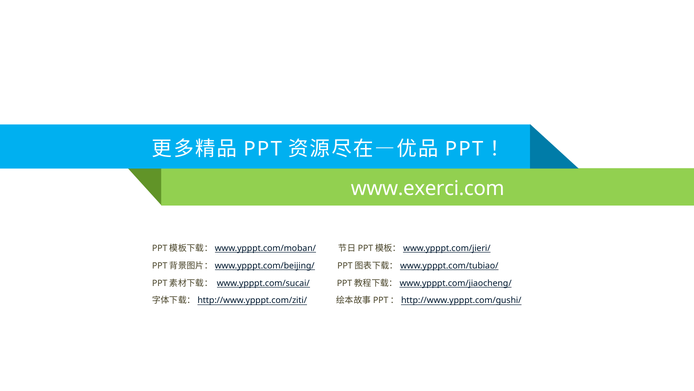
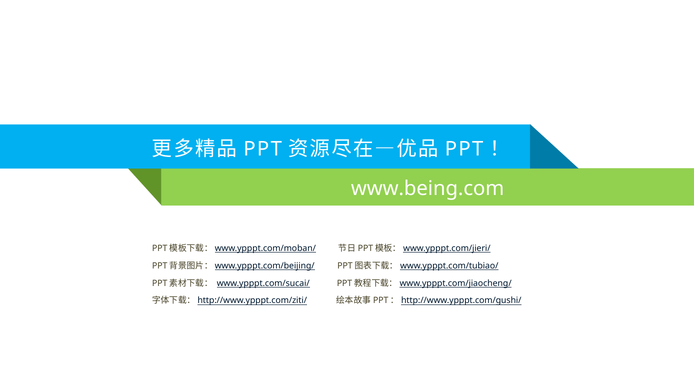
www.exerci.com: www.exerci.com -> www.being.com (428, 188)
